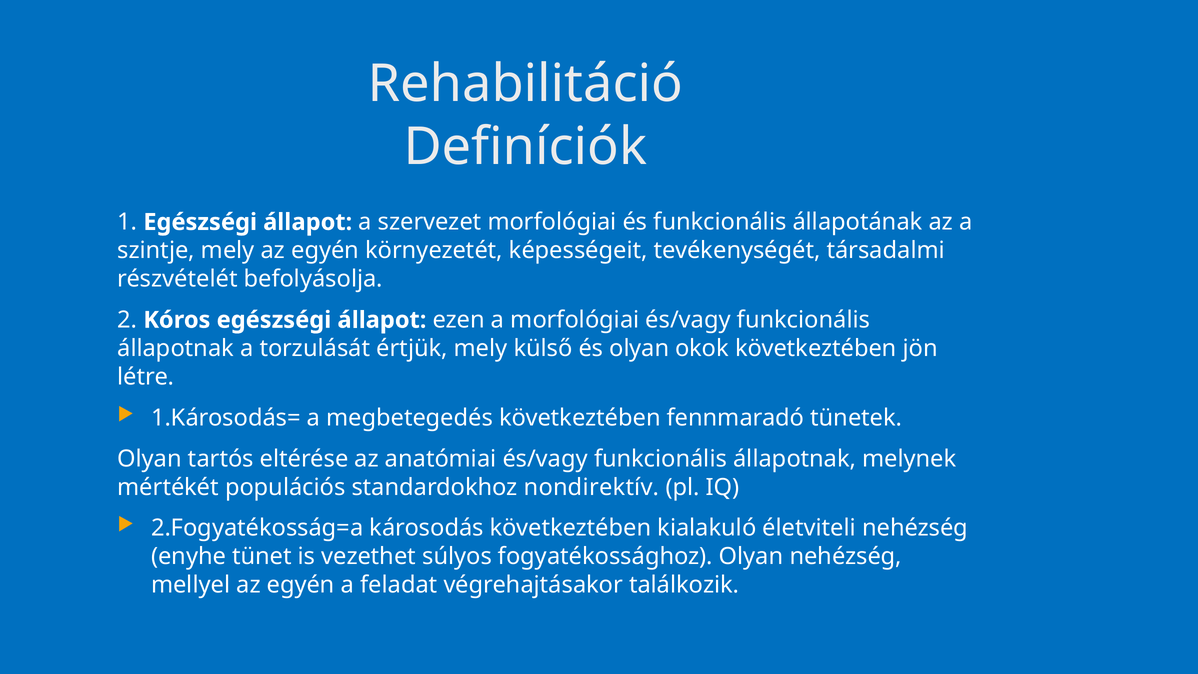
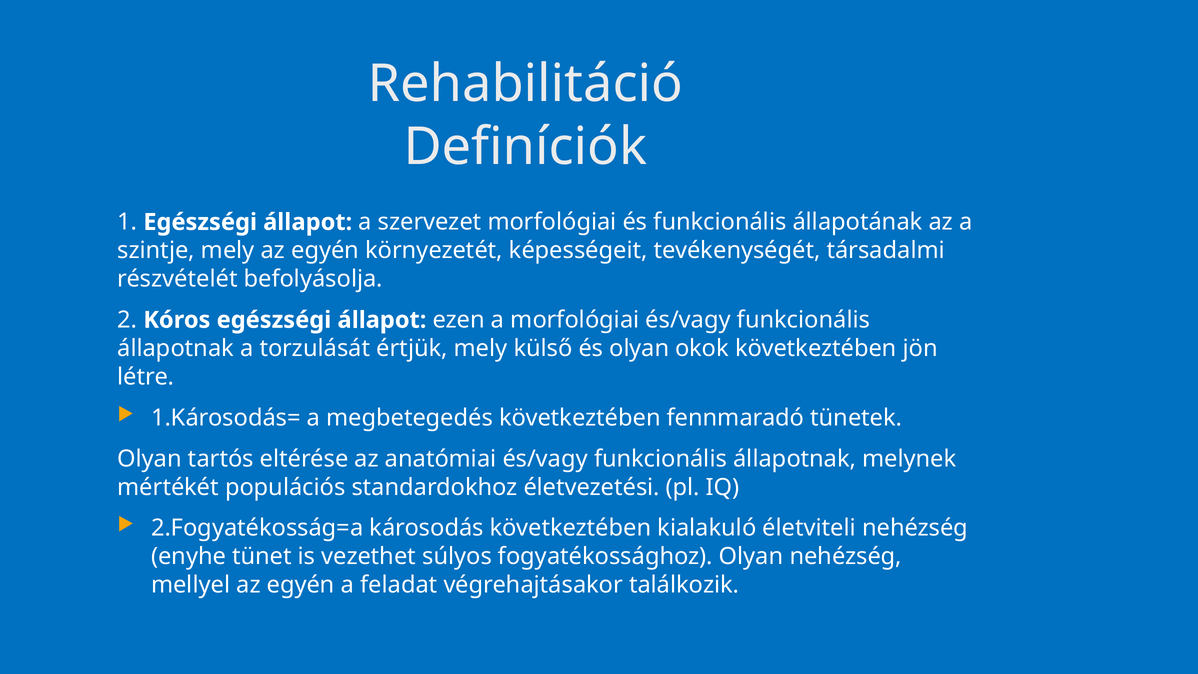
nondirektív: nondirektív -> életvezetési (592, 487)
